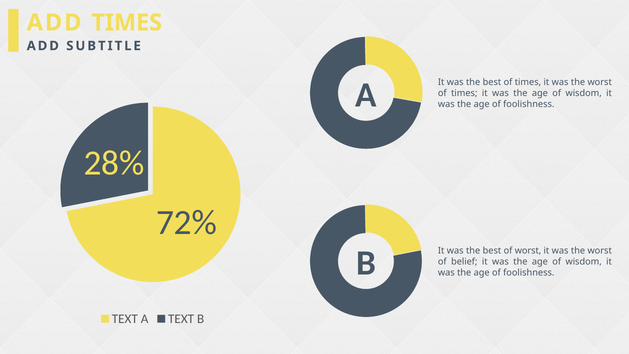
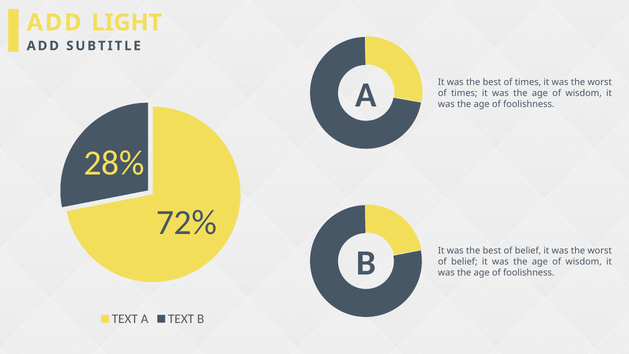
ADD TIMES: TIMES -> LIGHT (127, 23)
best of worst: worst -> belief (528, 250)
